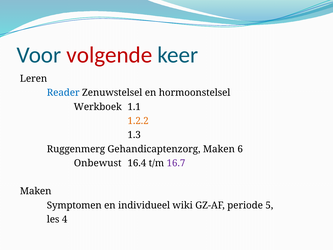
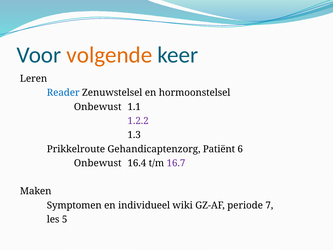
volgende colour: red -> orange (109, 55)
Werkboek: Werkboek -> Onbewust (98, 107)
1.2.2 colour: orange -> purple (138, 121)
Ruggenmerg: Ruggenmerg -> Prikkelroute (76, 149)
Gehandicaptenzorg Maken: Maken -> Patiënt (219, 149)
5: 5 -> 7 (269, 205)
4: 4 -> 5 (65, 219)
